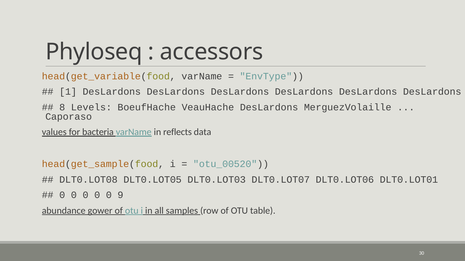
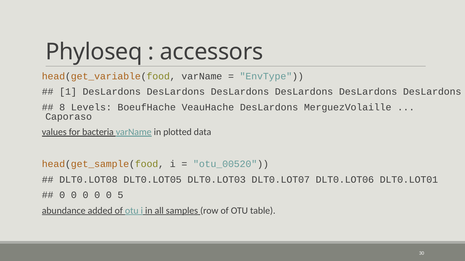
reflects: reflects -> plotted (177, 132)
9: 9 -> 5 (120, 195)
gower: gower -> added (100, 211)
